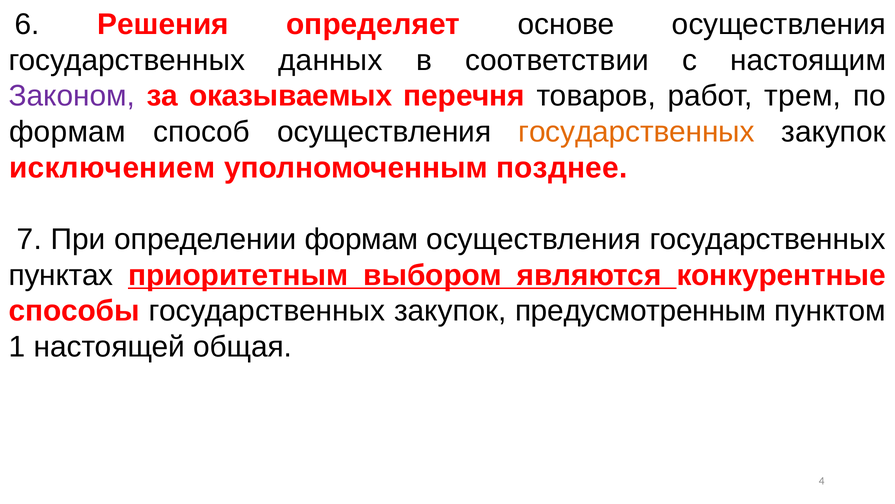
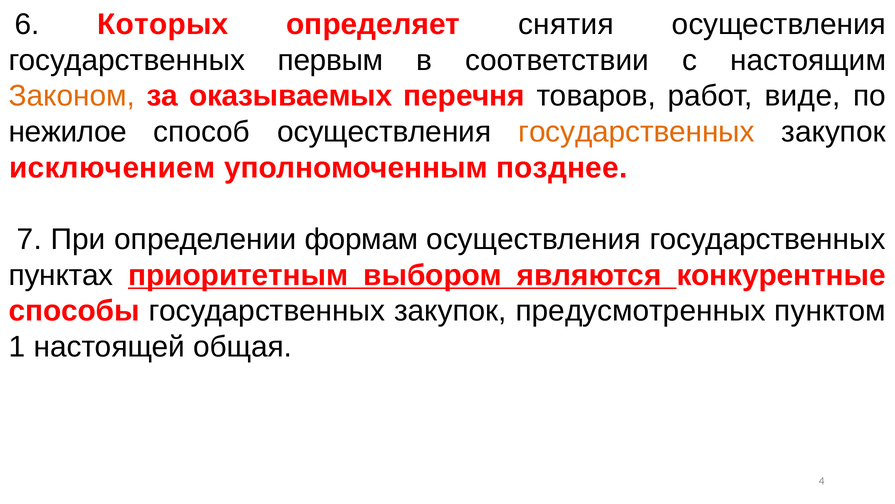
Решения: Решения -> Которых (163, 24)
основе: основе -> снятия (566, 24)
данных: данных -> первым (331, 60)
Законом colour: purple -> orange (72, 96)
трем: трем -> виде (803, 96)
формам: формам -> нежилое (68, 132)
предусмотренным: предусмотренным -> предусмотренных (641, 311)
